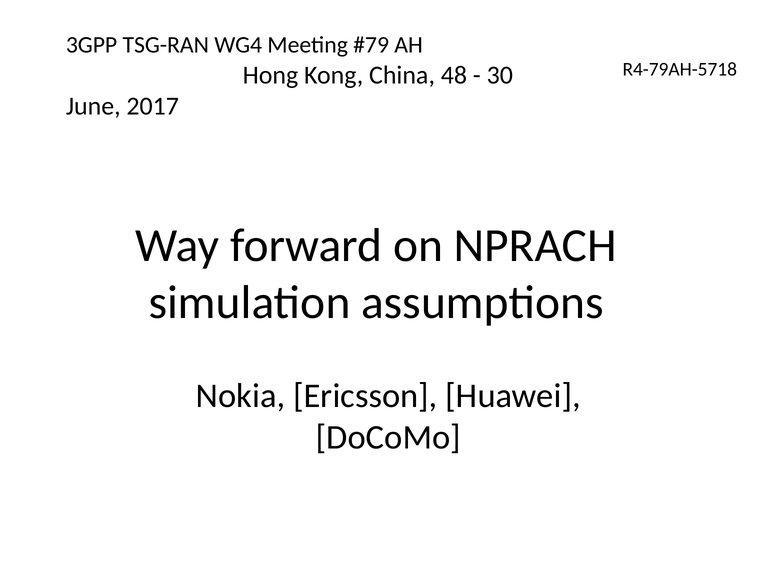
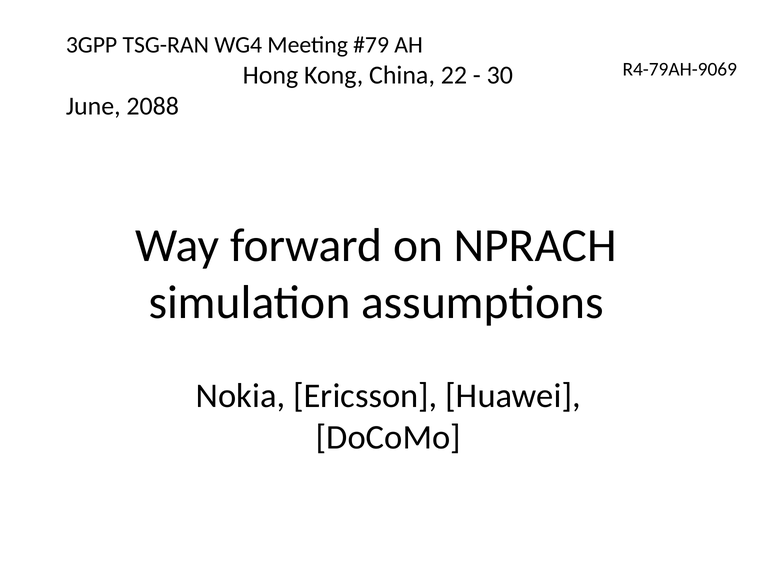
R4-79AH-5718: R4-79AH-5718 -> R4-79AH-9069 (680, 70)
48: 48 -> 22 (454, 75)
2017: 2017 -> 2088 (153, 106)
